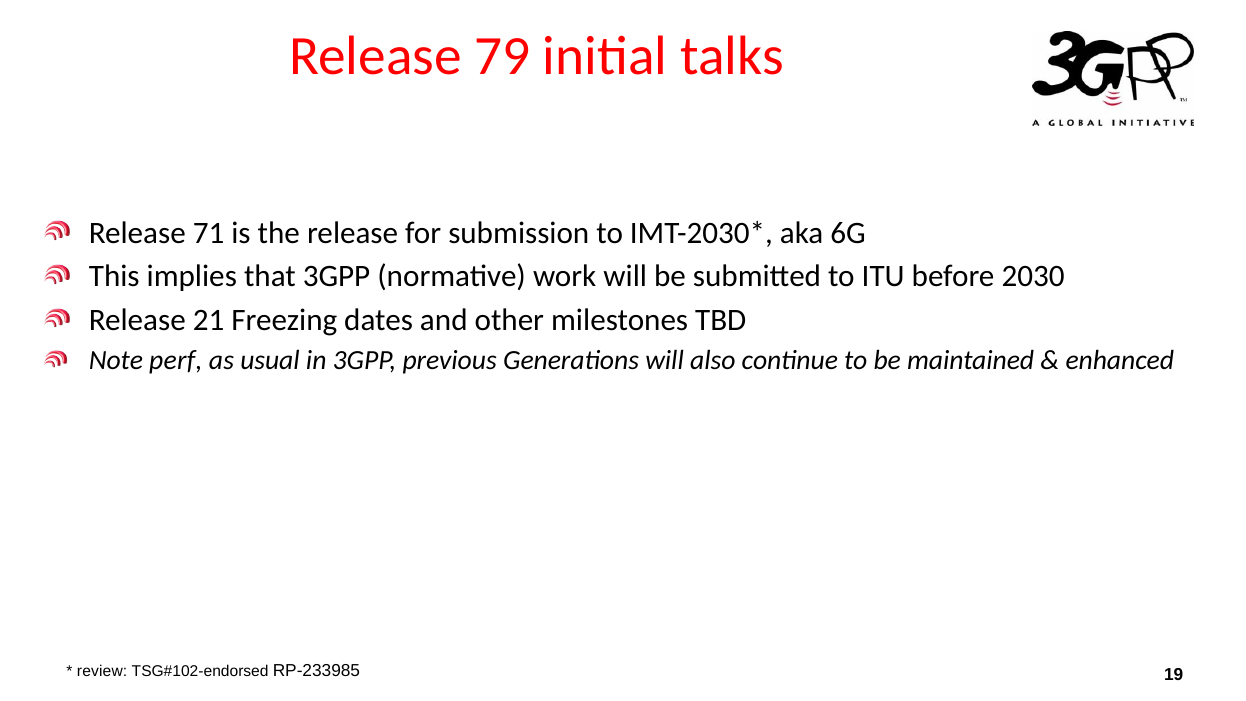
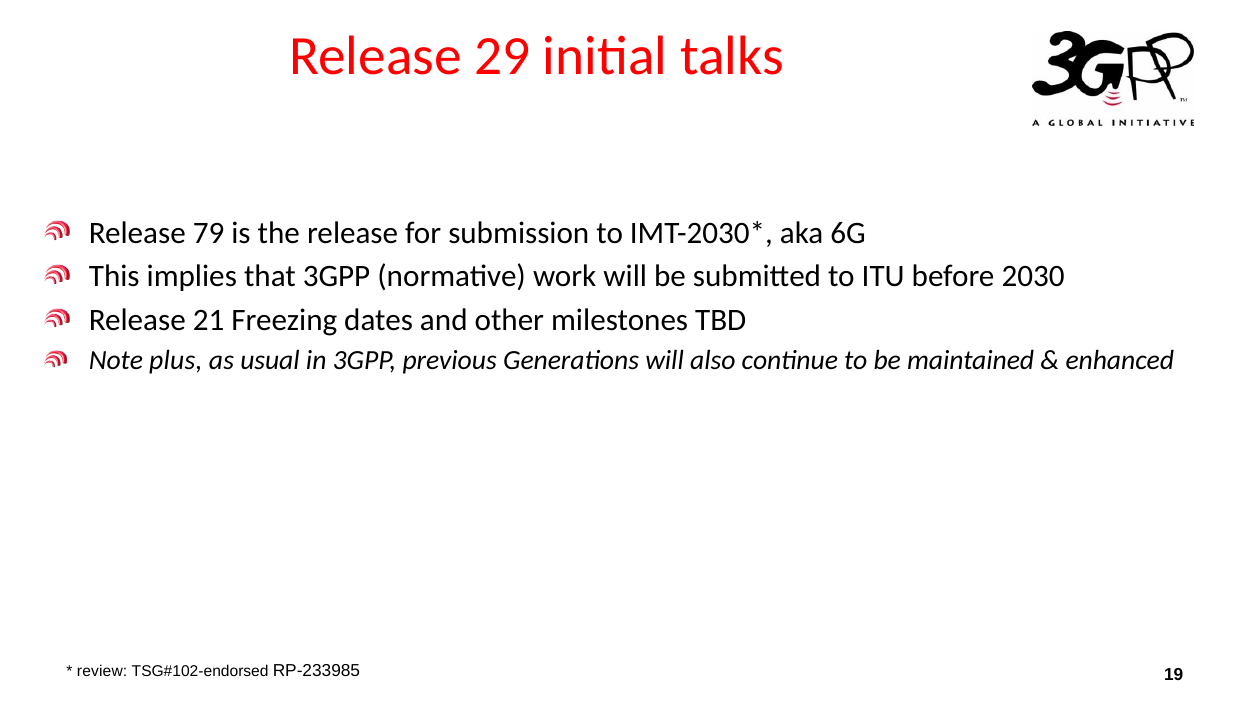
79: 79 -> 29 (502, 56)
71: 71 -> 79 (209, 233)
perf: perf -> plus (176, 361)
